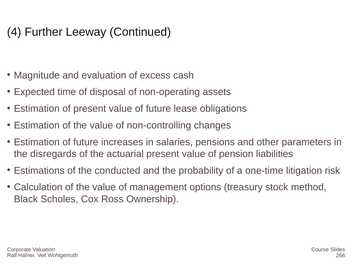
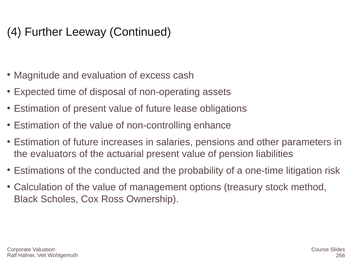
changes: changes -> enhance (212, 125)
disregards: disregards -> evaluators (53, 154)
